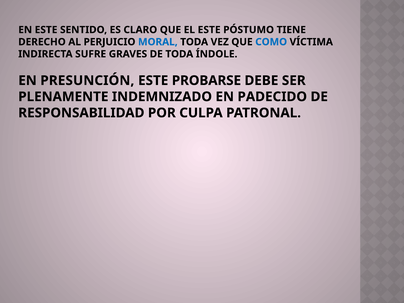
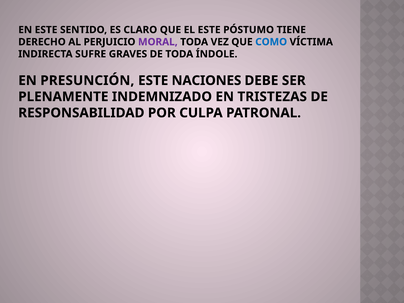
MORAL colour: blue -> purple (158, 42)
PROBARSE: PROBARSE -> NACIONES (206, 81)
PADECIDO: PADECIDO -> TRISTEZAS (272, 97)
